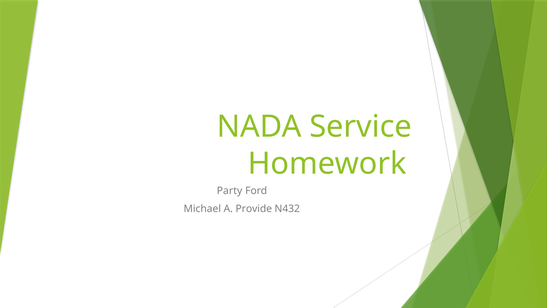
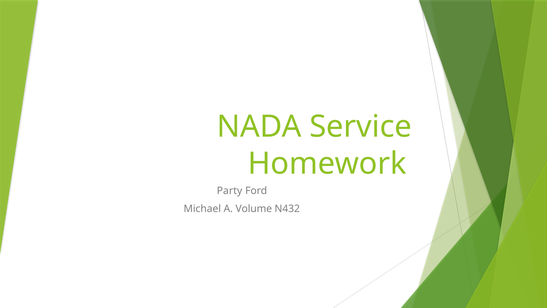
Provide: Provide -> Volume (254, 209)
